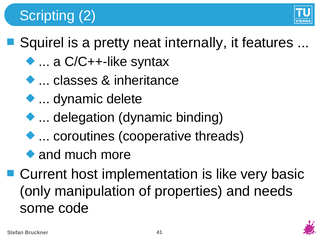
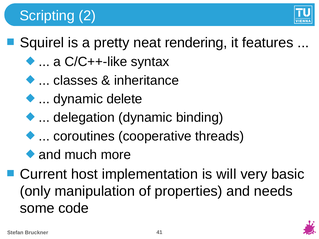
internally: internally -> rendering (196, 43)
like: like -> will (226, 174)
